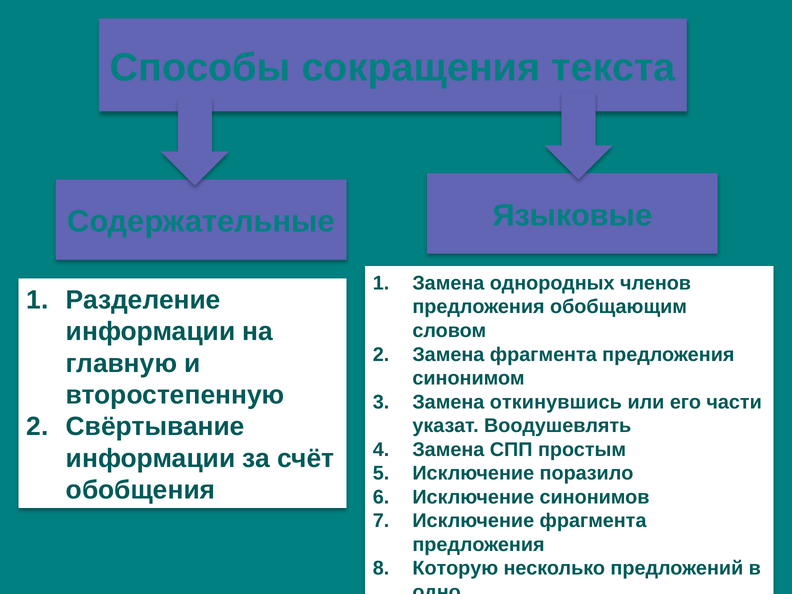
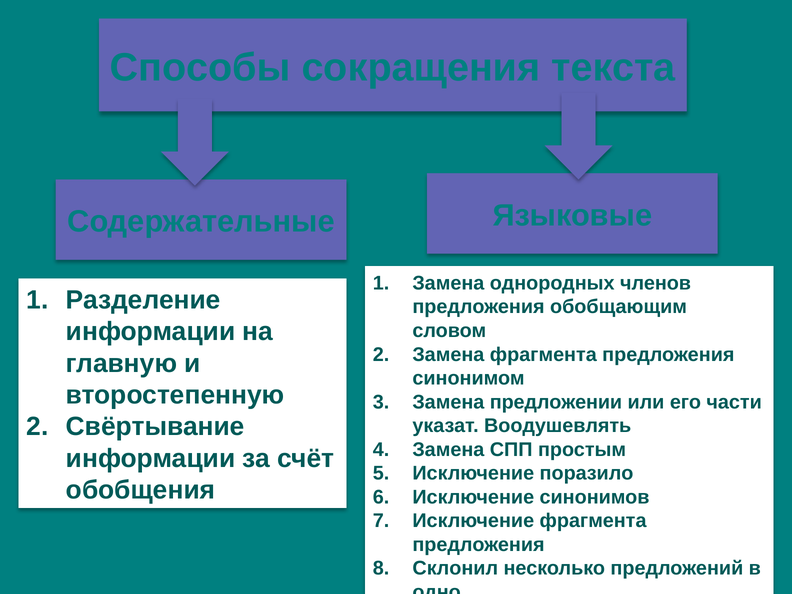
откинувшись: откинувшись -> предложении (556, 402)
Которую: Которую -> Склонил (455, 568)
